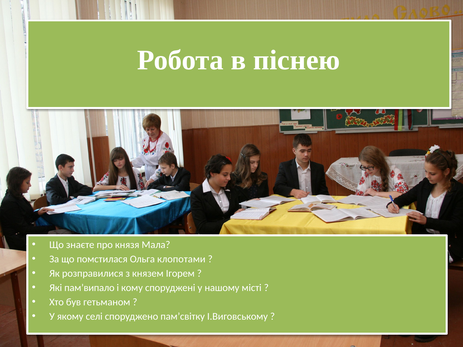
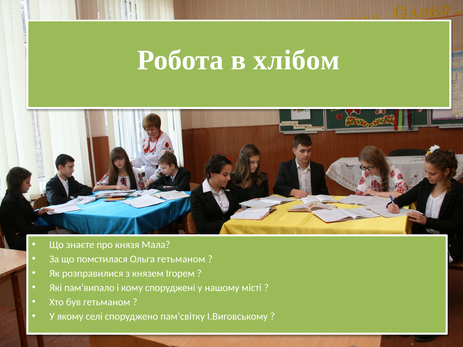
піснею: піснею -> хлібом (297, 60)
Ольга клопотами: клопотами -> гетьманом (181, 259)
